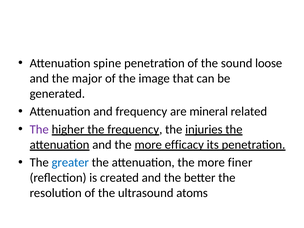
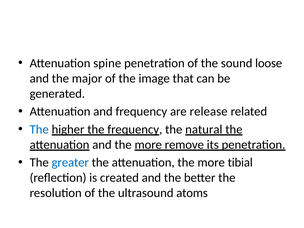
mineral: mineral -> release (209, 112)
The colour: purple -> blue (39, 129)
injuries: injuries -> natural (204, 129)
efficacy: efficacy -> remove (184, 145)
finer: finer -> tibial (240, 163)
